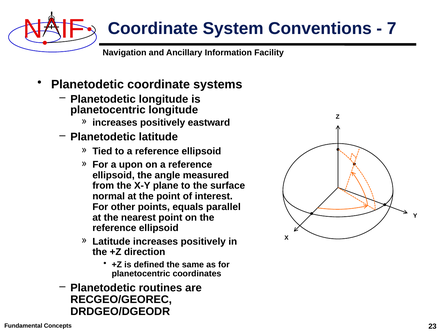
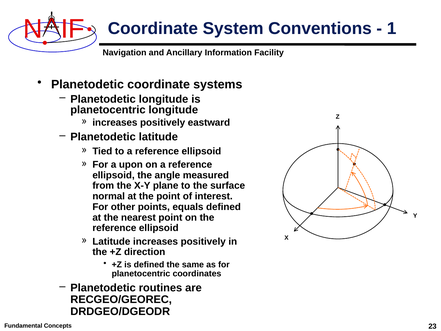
7: 7 -> 1 (392, 29)
equals parallel: parallel -> defined (223, 207)
